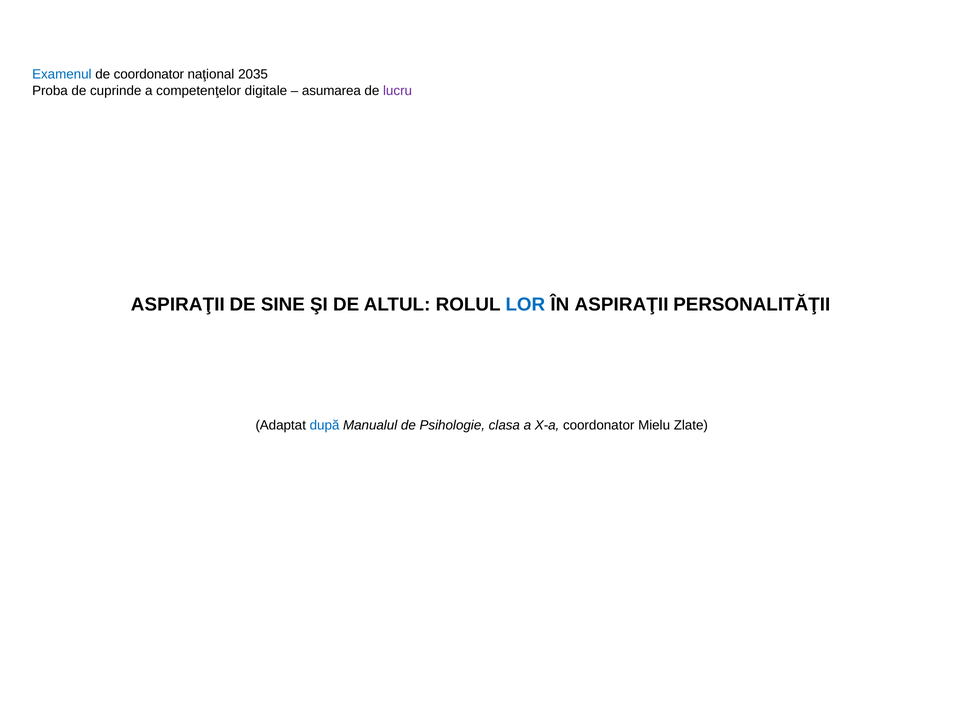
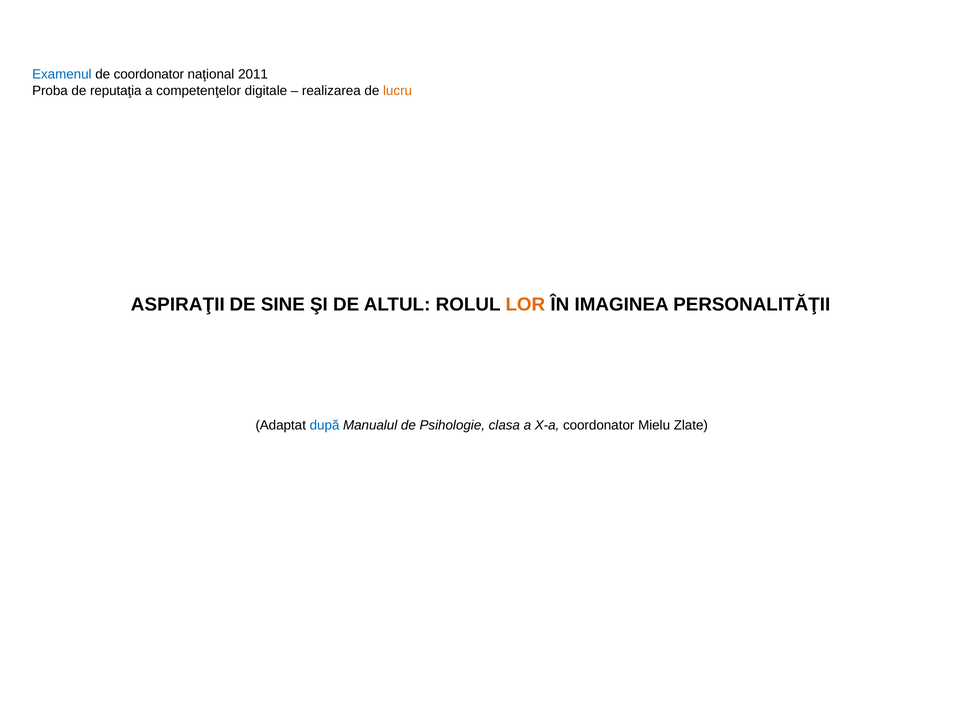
2035: 2035 -> 2011 (253, 74)
cuprinde: cuprinde -> reputaţia (116, 91)
asumarea: asumarea -> realizarea (331, 91)
lucru colour: purple -> orange (398, 91)
LOR colour: blue -> orange (525, 304)
ÎN ASPIRAŢII: ASPIRAŢII -> IMAGINEA (622, 304)
